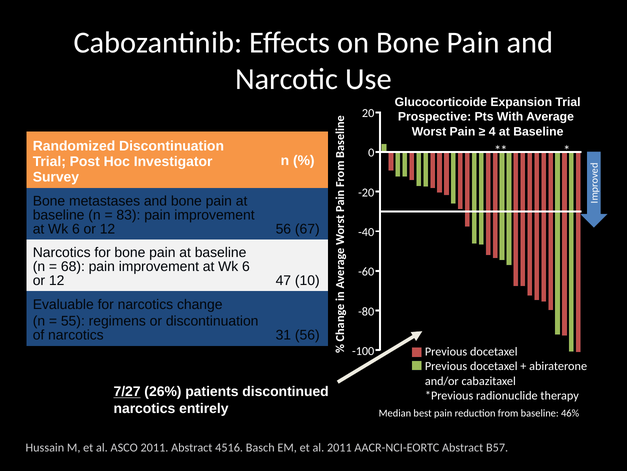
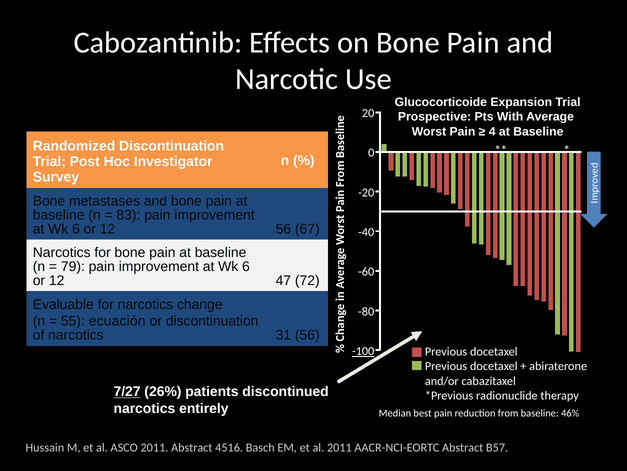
68: 68 -> 79 (73, 266)
10: 10 -> 72 (307, 280)
regimens: regimens -> ecuación (117, 321)
-100 underline: none -> present (363, 351)
